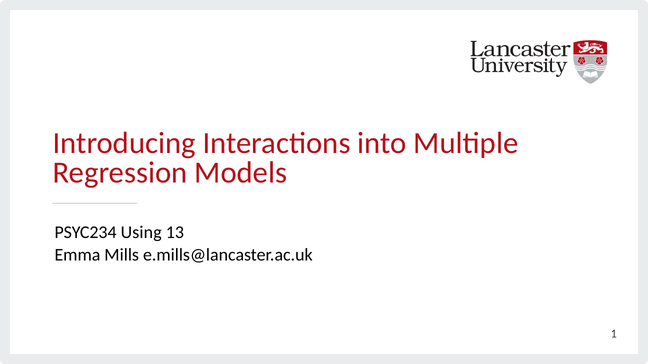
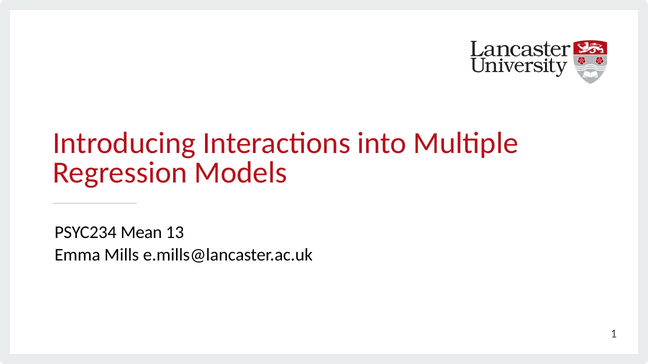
Using: Using -> Mean (141, 233)
